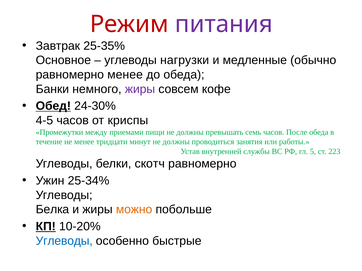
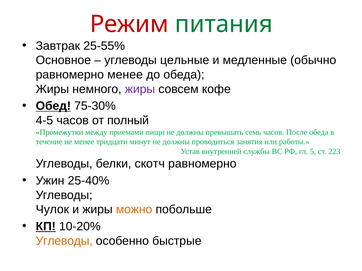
питания colour: purple -> green (224, 24)
25-35%: 25-35% -> 25-55% (104, 46)
нагрузки: нагрузки -> цельные (185, 60)
Банки: Банки -> Жиры (52, 89)
24-30%: 24-30% -> 75-30% (95, 106)
криспы: криспы -> полный (128, 121)
25-34%: 25-34% -> 25-40% (89, 181)
Белка: Белка -> Чулок (52, 210)
Углеводы colour: blue -> orange (64, 241)
